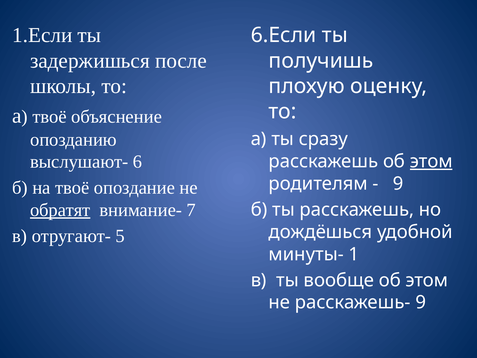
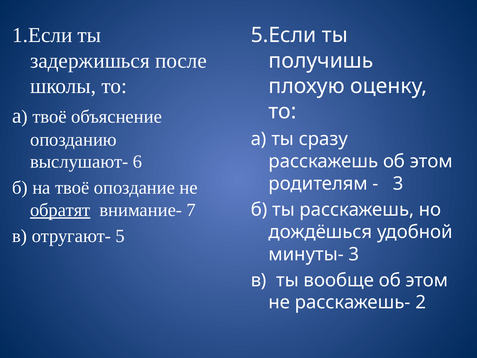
6.Если: 6.Если -> 5.Если (284, 35)
этом underline: present -> none (431, 161)
9: 9 -> 3 (398, 183)
минуты- 1: 1 -> 3 (354, 254)
расскажешь- 9: 9 -> 2 (421, 302)
